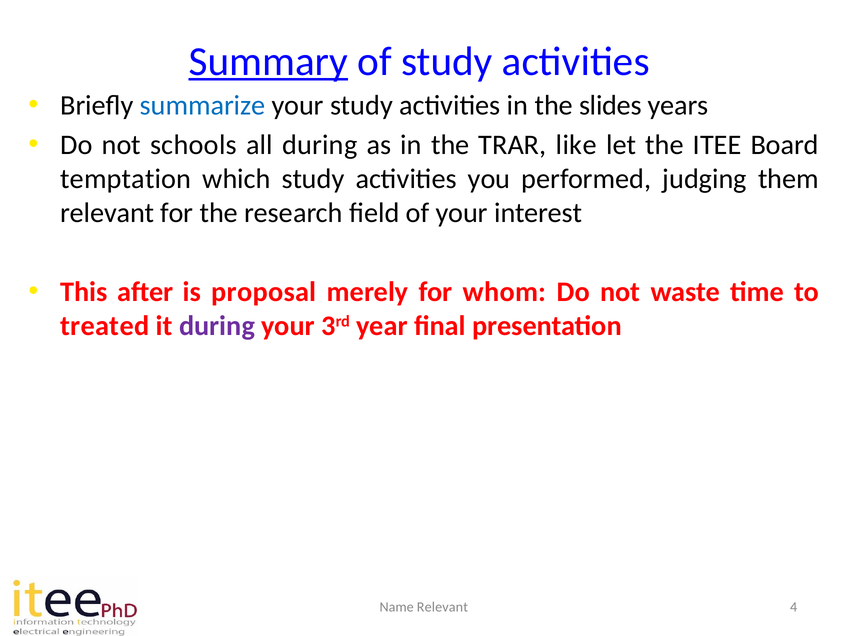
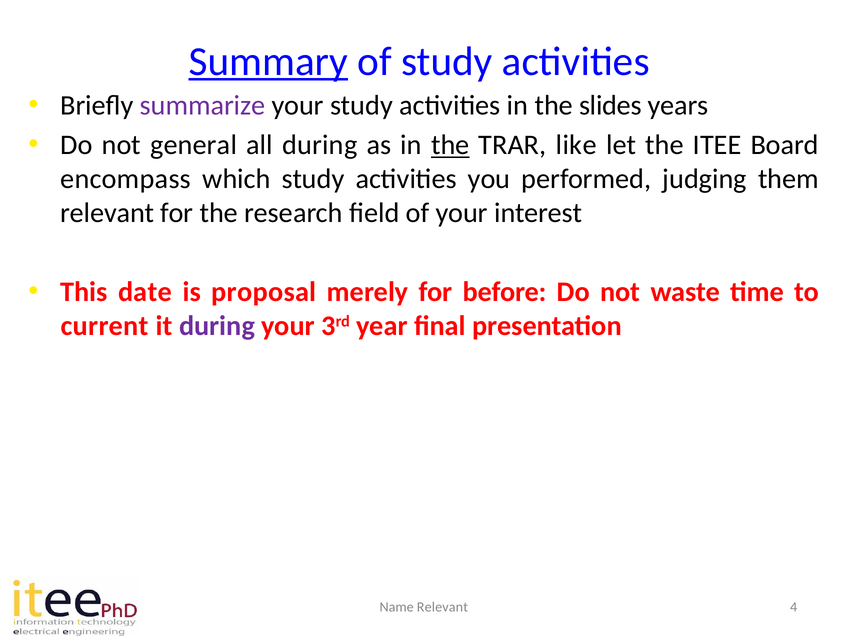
summarize colour: blue -> purple (203, 106)
schools: schools -> general (194, 145)
the underline: none -> present (450, 145)
temptation: temptation -> encompass (126, 179)
after: after -> date (145, 292)
whom: whom -> before (505, 292)
treated: treated -> current (105, 326)
